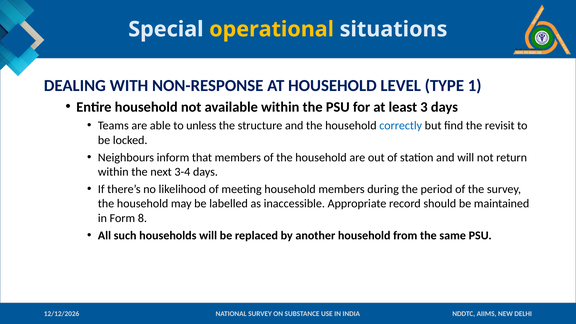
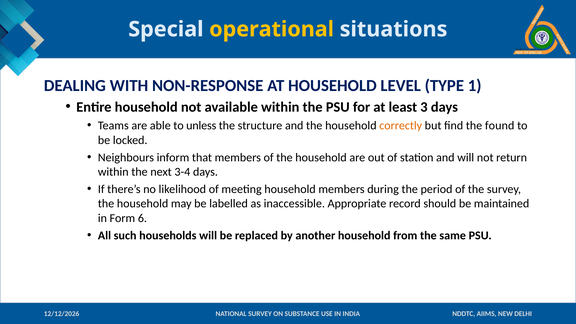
correctly colour: blue -> orange (401, 126)
revisit: revisit -> found (500, 126)
8: 8 -> 6 (142, 218)
